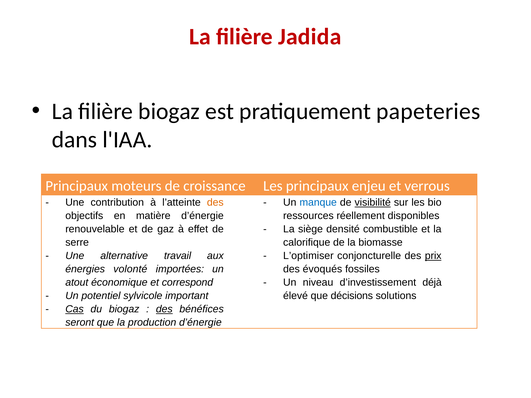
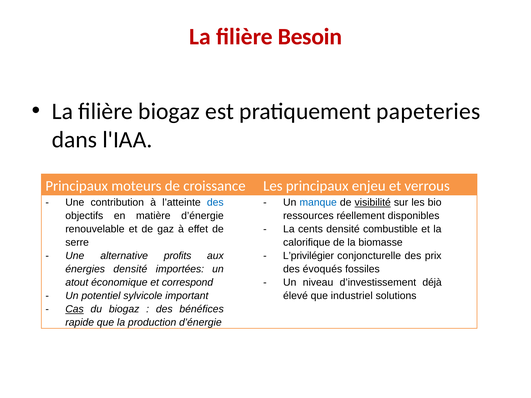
Jadida: Jadida -> Besoin (310, 37)
des colour: orange -> blue (215, 203)
siège: siège -> cents (310, 229)
travail: travail -> profits (178, 256)
L’optimiser: L’optimiser -> L’privilégier (308, 256)
prix underline: present -> none (433, 256)
énergies volonté: volonté -> densité (130, 269)
décisions: décisions -> industriel (352, 296)
des underline: present -> none (164, 309)
seront: seront -> rapide (80, 323)
